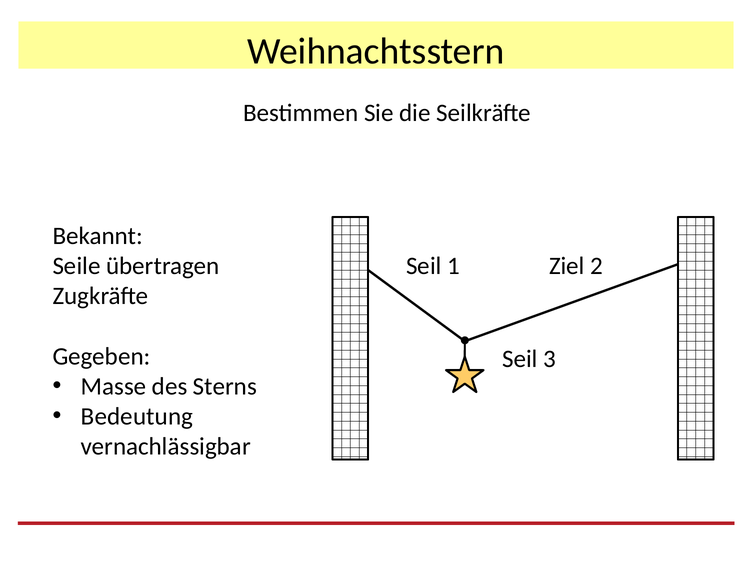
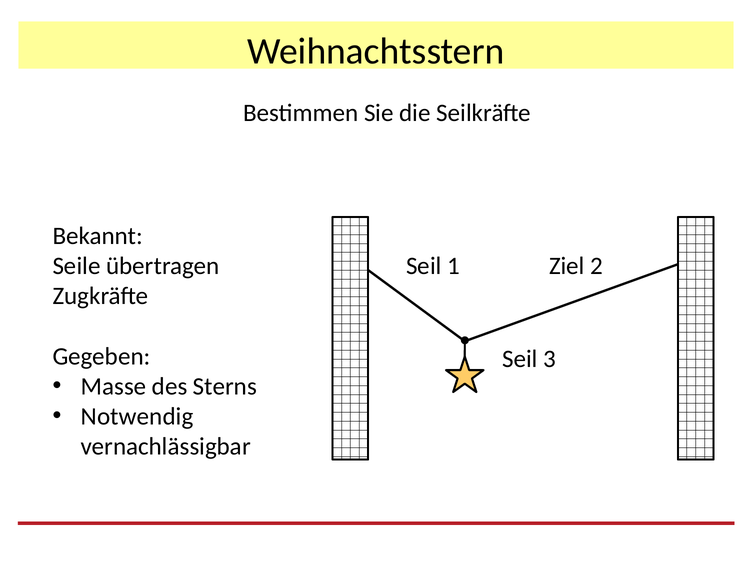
Bedeutung: Bedeutung -> Notwendig (137, 416)
